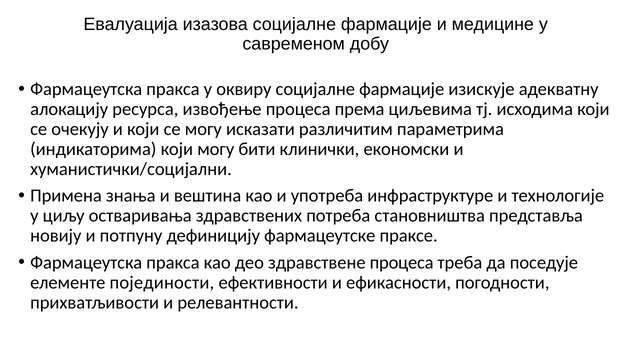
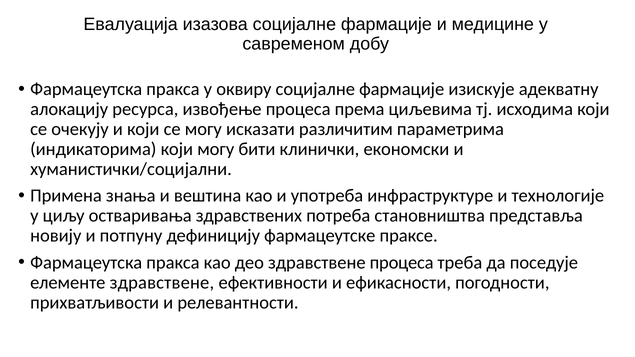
елементе појединости: појединости -> здравствене (162, 283)
